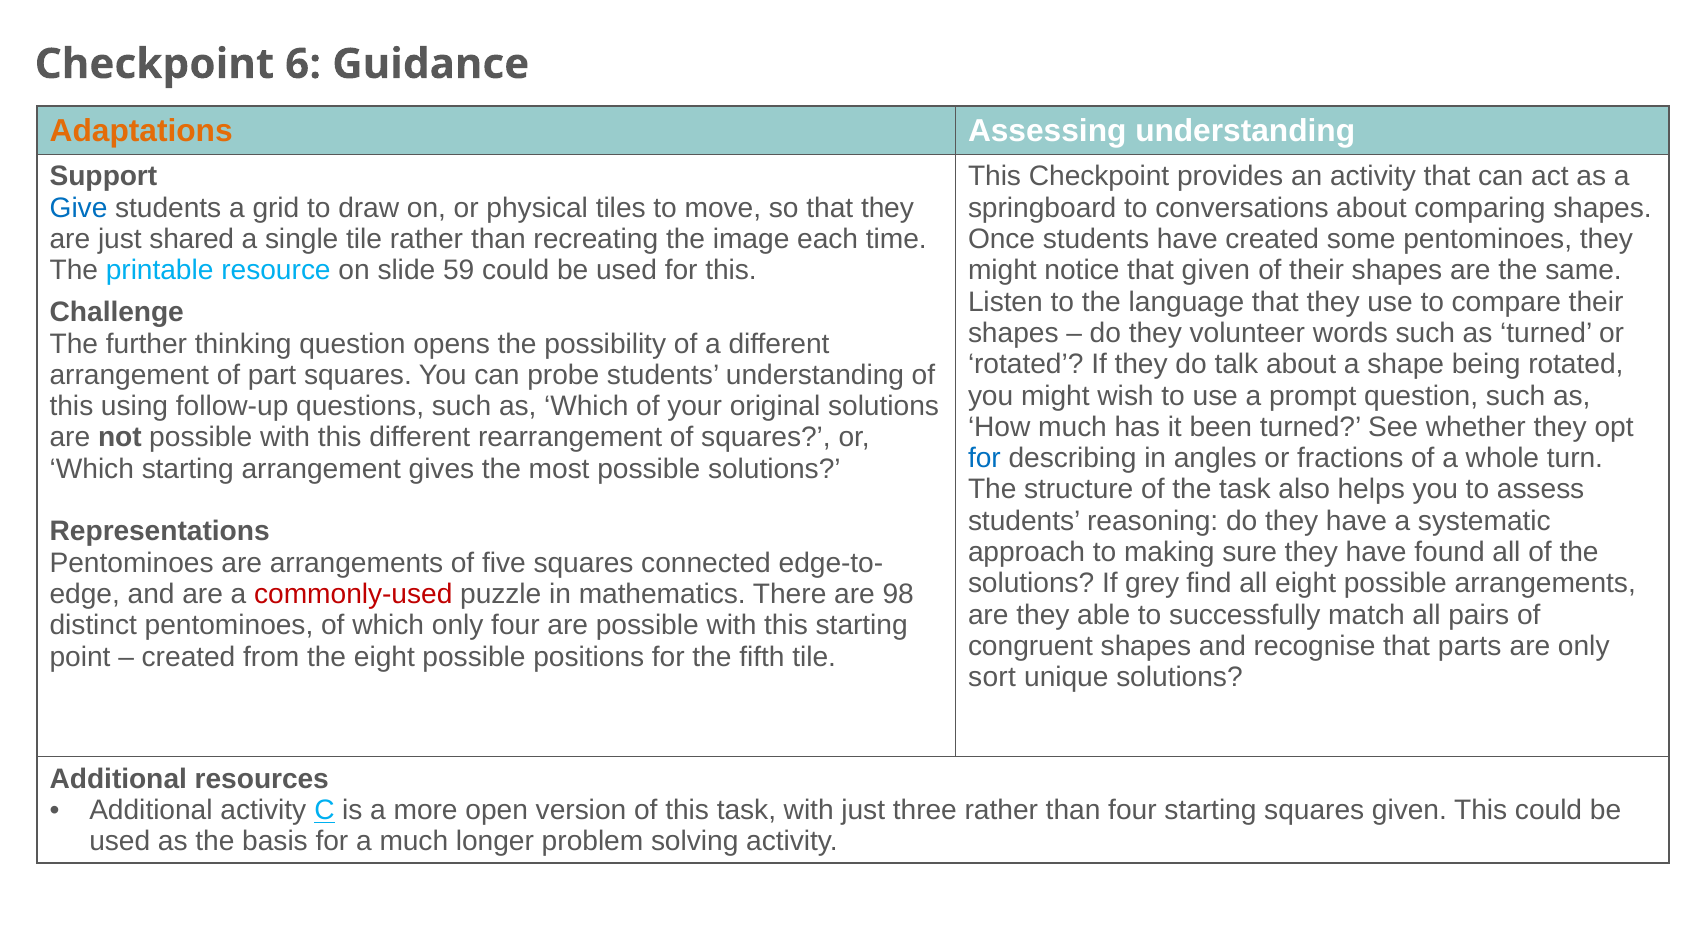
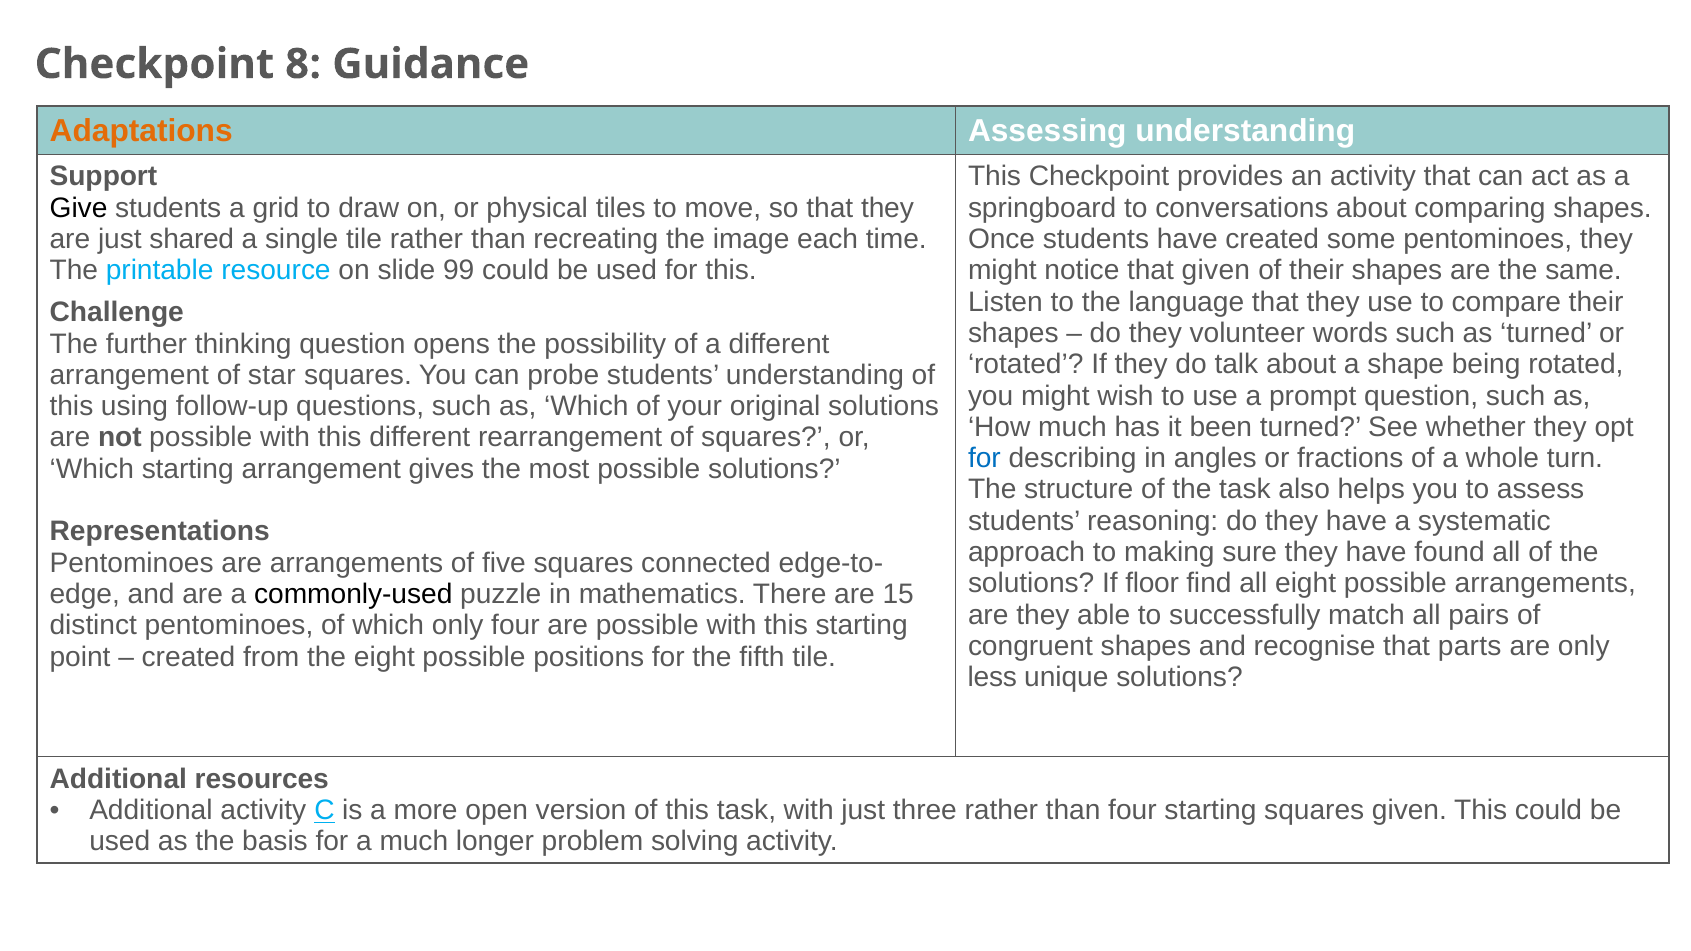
6: 6 -> 8 (303, 64)
Give colour: blue -> black (79, 208)
59: 59 -> 99 (459, 271)
part: part -> star (272, 375)
grey: grey -> floor (1152, 584)
commonly-used colour: red -> black (353, 594)
98: 98 -> 15 (898, 594)
sort: sort -> less (992, 678)
